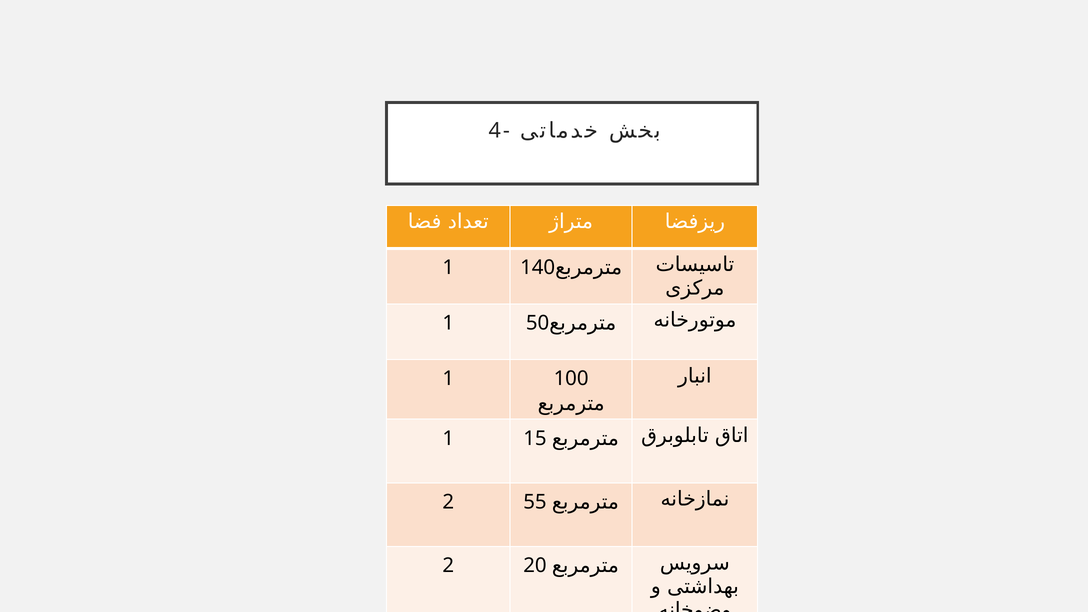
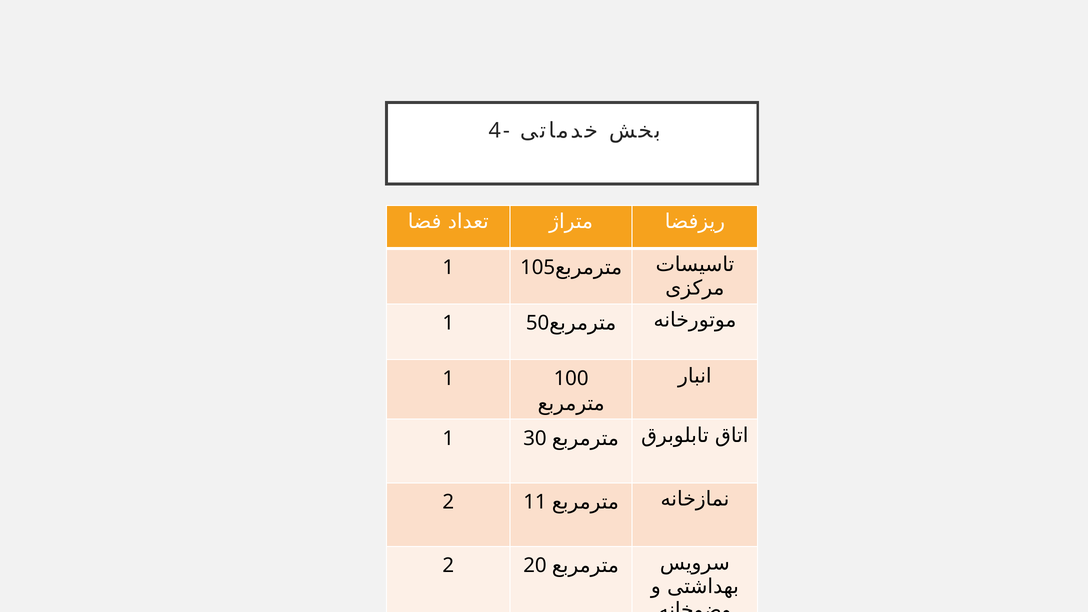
140: 140 -> 105 (538, 267)
15: 15 -> 30 (535, 438)
55: 55 -> 11 (535, 502)
